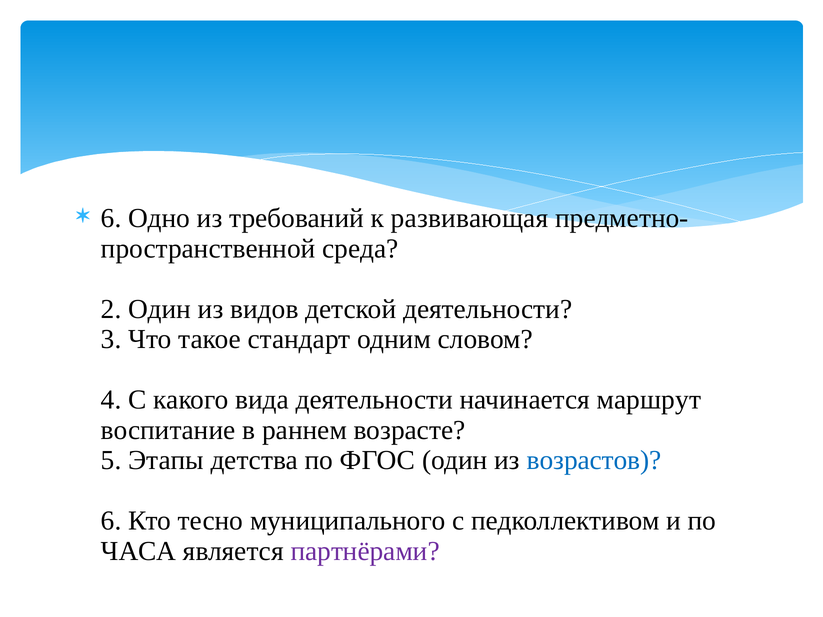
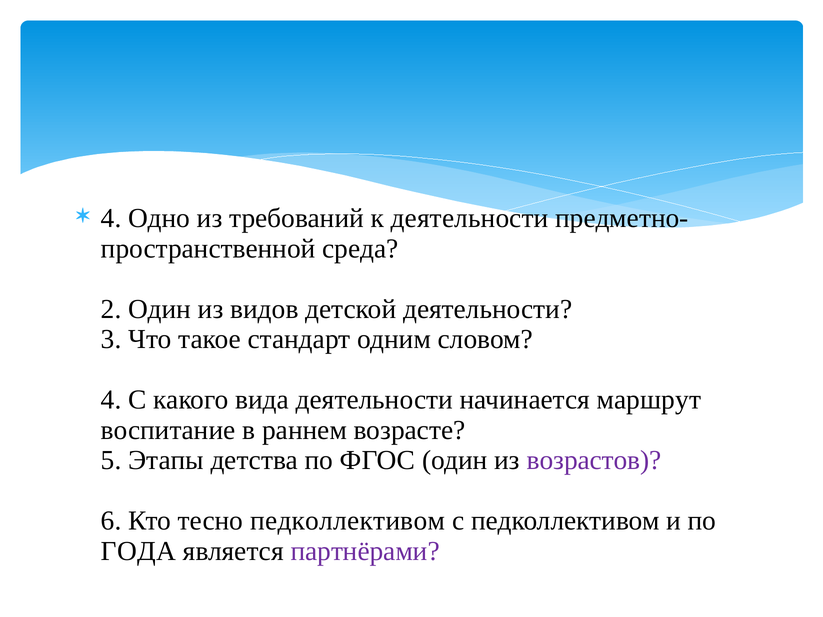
6: 6 -> 4 (111, 218)
к развивающая: развивающая -> деятельности (470, 218)
возрастов colour: blue -> purple (594, 460)
тесно муниципального: муниципального -> педколлективом (348, 521)
ЧАСА: ЧАСА -> ГОДА (138, 551)
